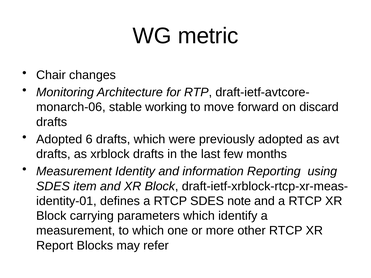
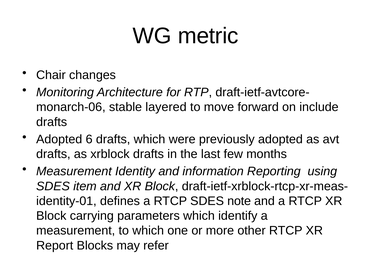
working: working -> layered (166, 107)
discard: discard -> include (319, 107)
